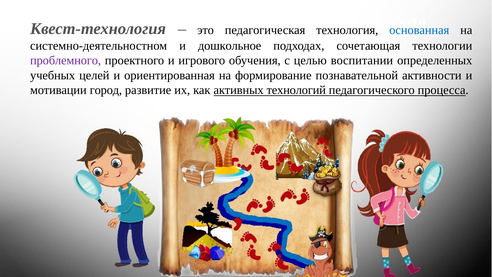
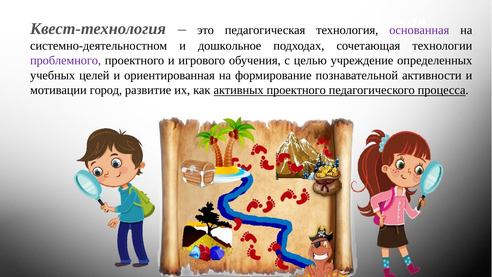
основанная colour: blue -> purple (419, 30)
воспитании: воспитании -> учреждение (362, 60)
активных технологий: технологий -> проектного (296, 90)
